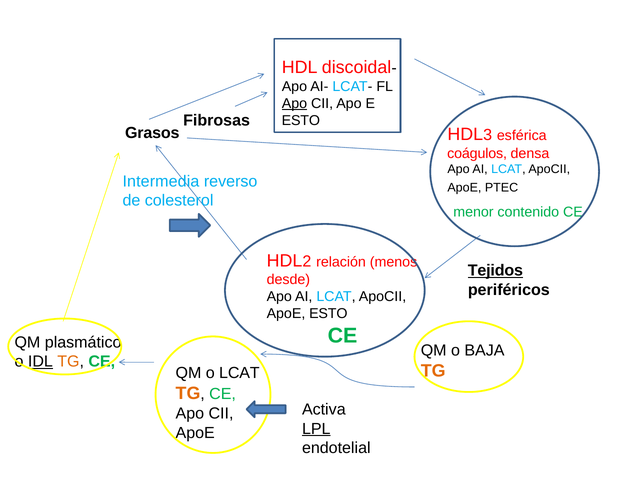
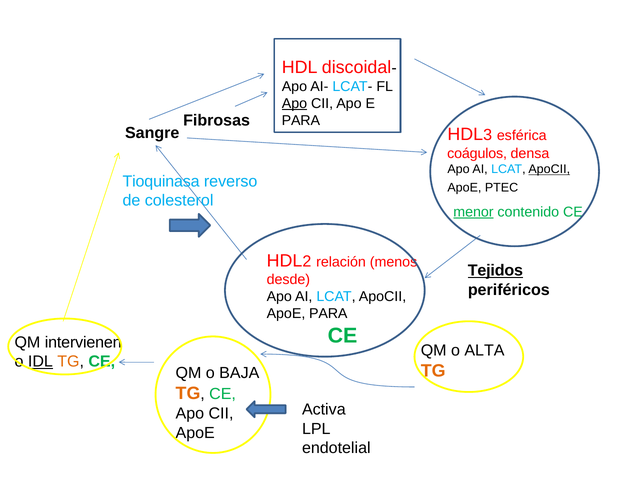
ESTO: ESTO -> PARA (301, 121)
Grasos: Grasos -> Sangre (152, 133)
ApoCII underline: none -> present (549, 169)
Intermedia: Intermedia -> Tioquinasa (161, 182)
menor underline: none -> present (473, 212)
ApoE ESTO: ESTO -> PARA (328, 314)
plasmático: plasmático -> intervienen (83, 343)
BAJA: BAJA -> ALTA (484, 351)
o LCAT: LCAT -> BAJA (239, 373)
LPL underline: present -> none (316, 429)
